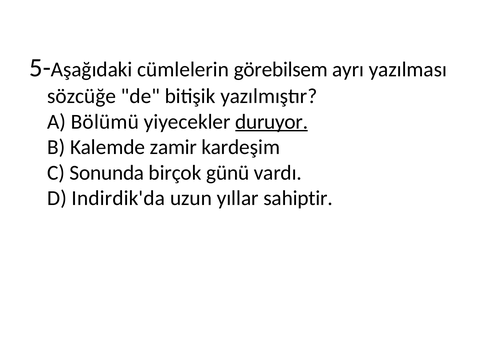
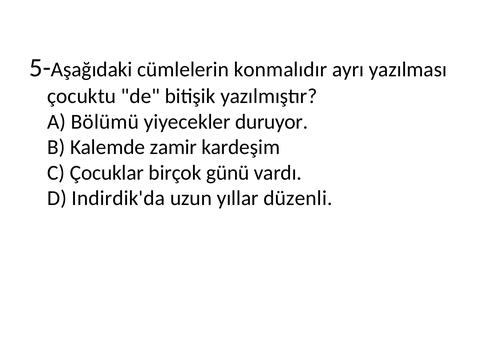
görebilsem: görebilsem -> konmalıdır (281, 70)
sözcüğe: sözcüğe -> çocuktu (82, 96)
duruyor underline: present -> none (272, 122)
Sonunda: Sonunda -> Çocuklar (107, 173)
sahiptir: sahiptir -> düzenli (298, 198)
